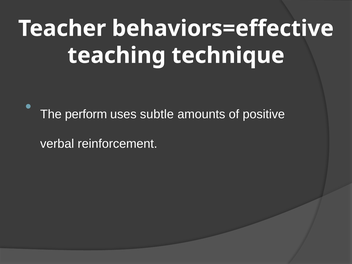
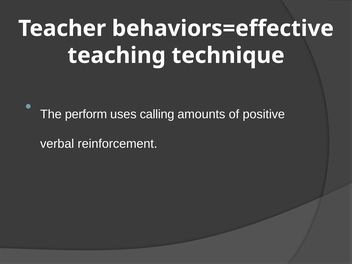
subtle: subtle -> calling (157, 114)
